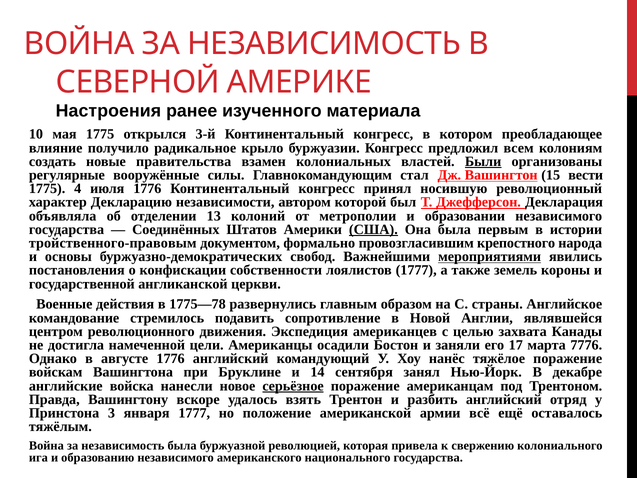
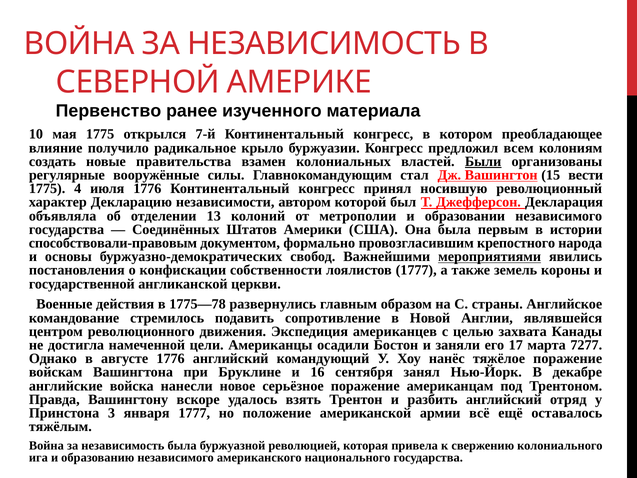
Настроения: Настроения -> Первенство (108, 111)
3-й: 3-й -> 7-й (206, 134)
США underline: present -> none (373, 229)
тройственного-правовым: тройственного-правовым -> способствовали-правовым (113, 243)
7776: 7776 -> 7277 (586, 345)
14: 14 -> 16 (317, 372)
серьёзное underline: present -> none (293, 386)
